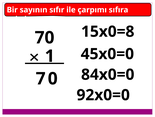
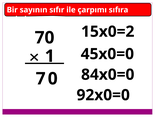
15x0=8: 15x0=8 -> 15x0=2 (108, 31)
